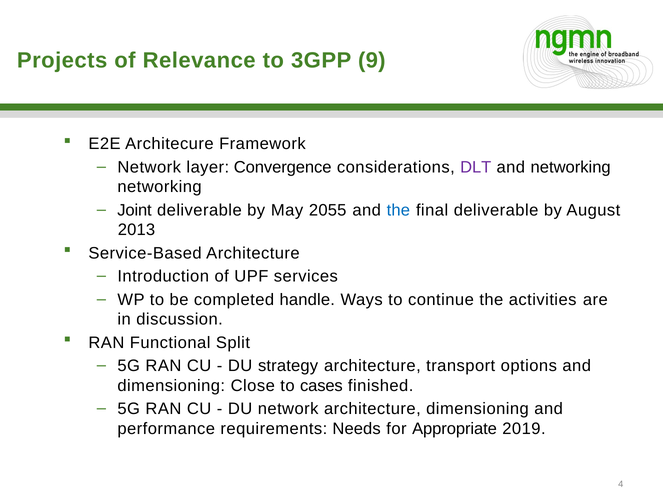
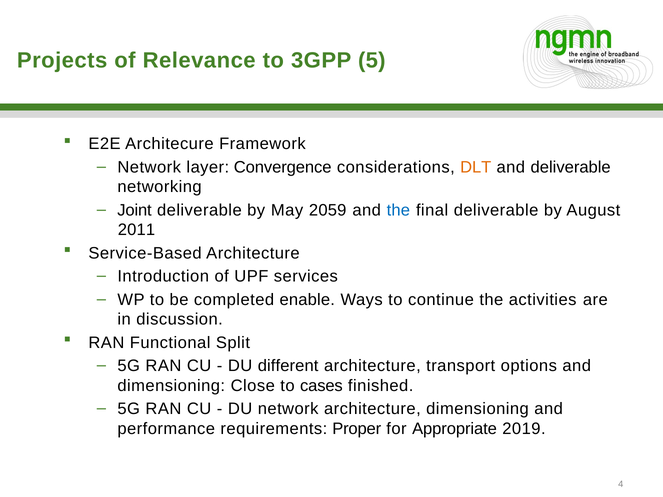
9: 9 -> 5 (372, 61)
DLT colour: purple -> orange (476, 167)
and networking: networking -> deliverable (571, 167)
2055: 2055 -> 2059 (328, 210)
2013: 2013 -> 2011 (136, 230)
handle: handle -> enable (307, 300)
strategy: strategy -> different (288, 366)
Needs: Needs -> Proper (357, 429)
